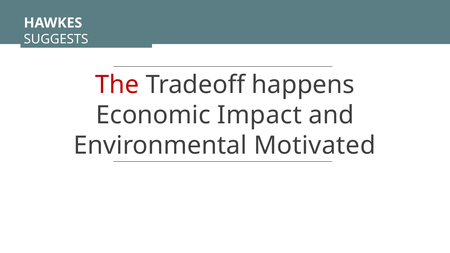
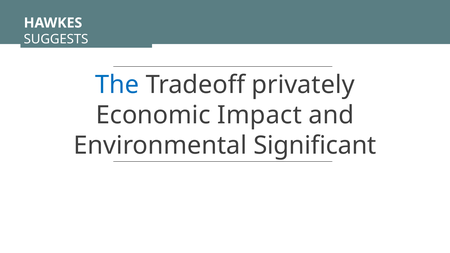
The colour: red -> blue (117, 85)
happens: happens -> privately (303, 85)
Motivated: Motivated -> Significant (315, 146)
